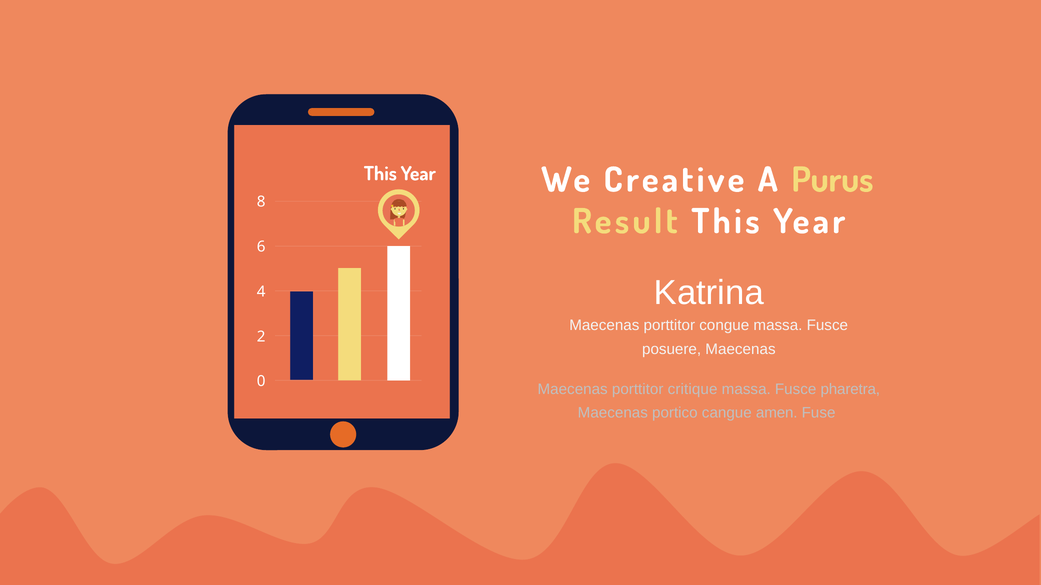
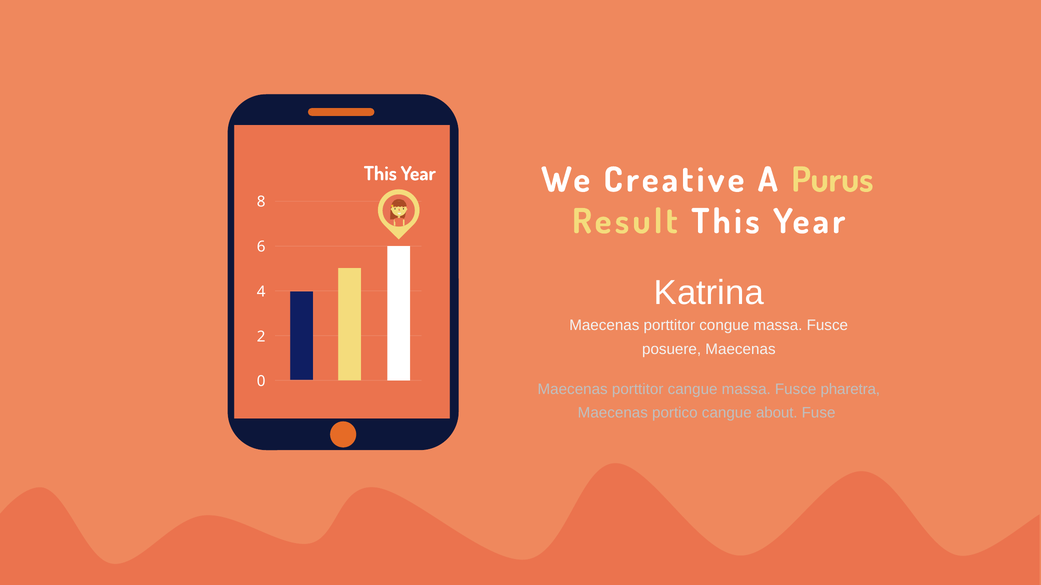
porttitor critique: critique -> cangue (693, 389)
amen: amen -> about (777, 413)
